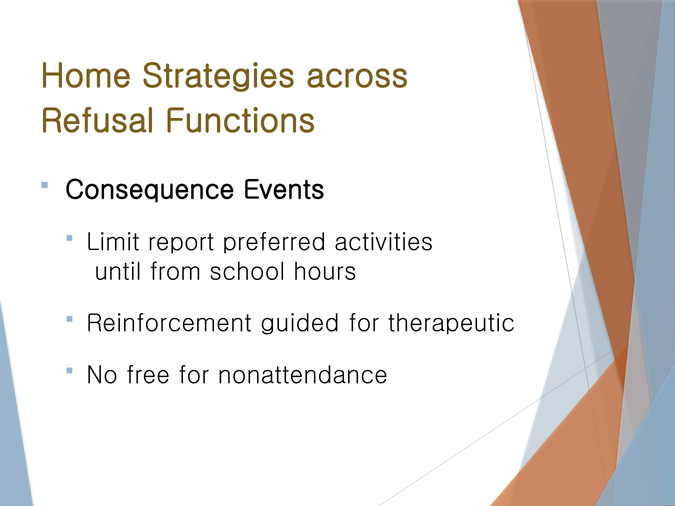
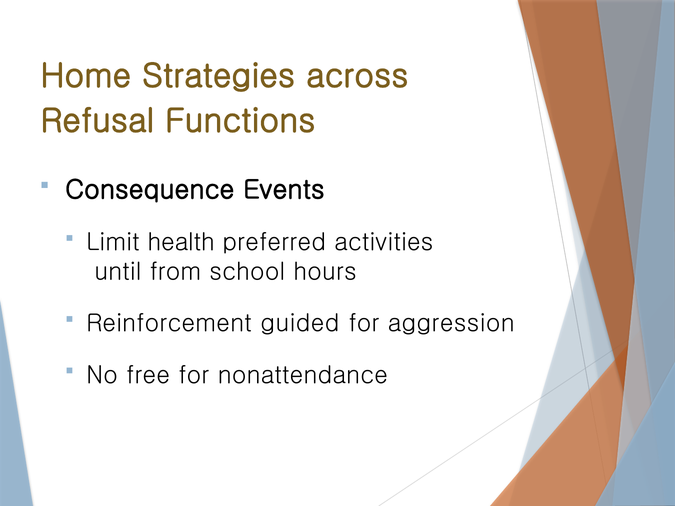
report: report -> health (181, 242)
therapeutic: therapeutic -> aggression (451, 323)
